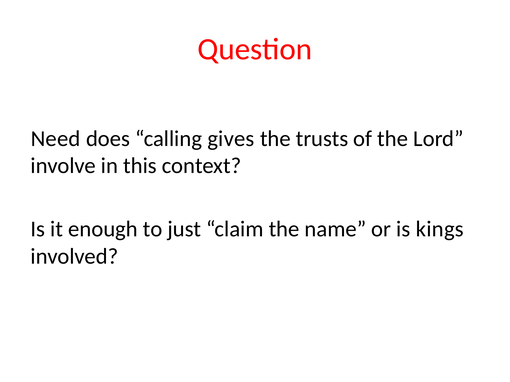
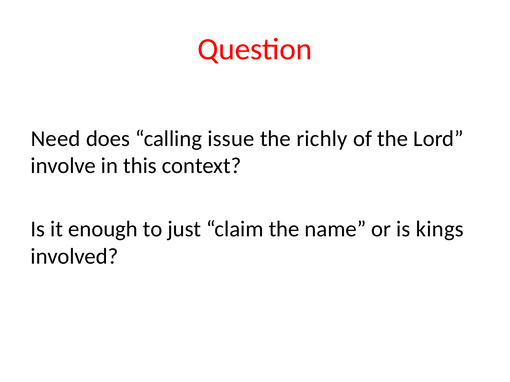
gives: gives -> issue (231, 139)
trusts: trusts -> richly (322, 139)
